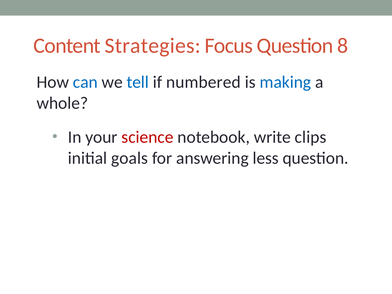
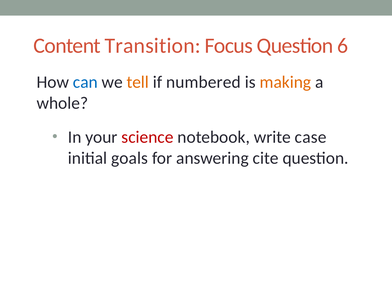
Strategies: Strategies -> Transition (153, 46)
8: 8 -> 6 (343, 46)
tell colour: blue -> orange (138, 82)
making colour: blue -> orange (285, 82)
clips: clips -> case (311, 137)
less: less -> cite (266, 158)
